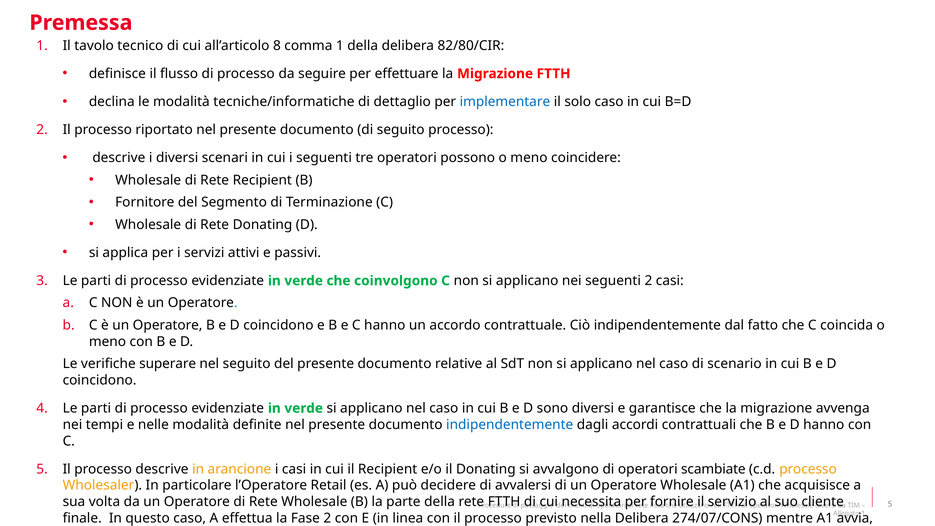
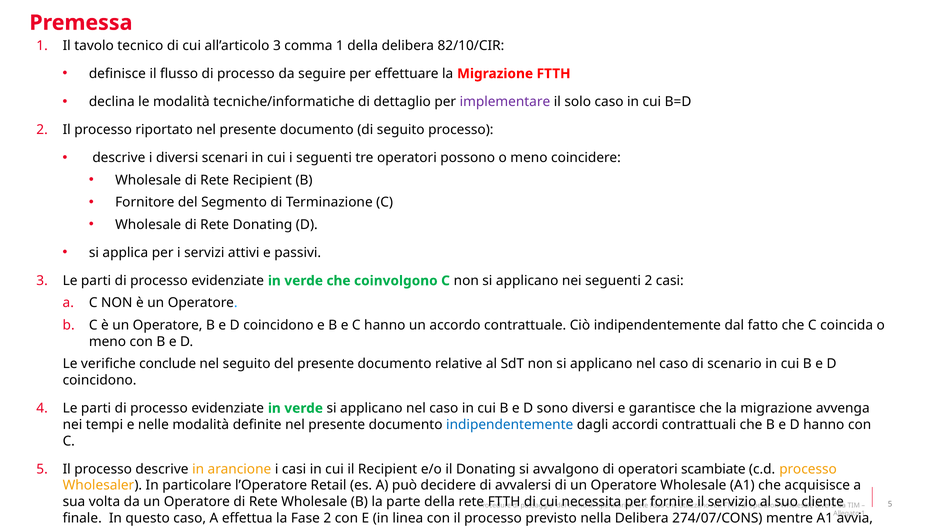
all’articolo 8: 8 -> 3 (277, 46)
82/80/CIR: 82/80/CIR -> 82/10/CIR (471, 46)
implementare colour: blue -> purple (505, 102)
superare: superare -> conclude (168, 364)
